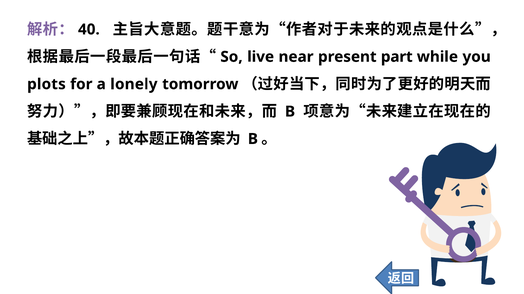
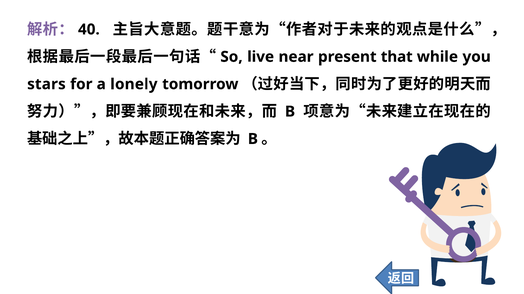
part: part -> that (397, 57)
plots: plots -> stars (46, 84)
